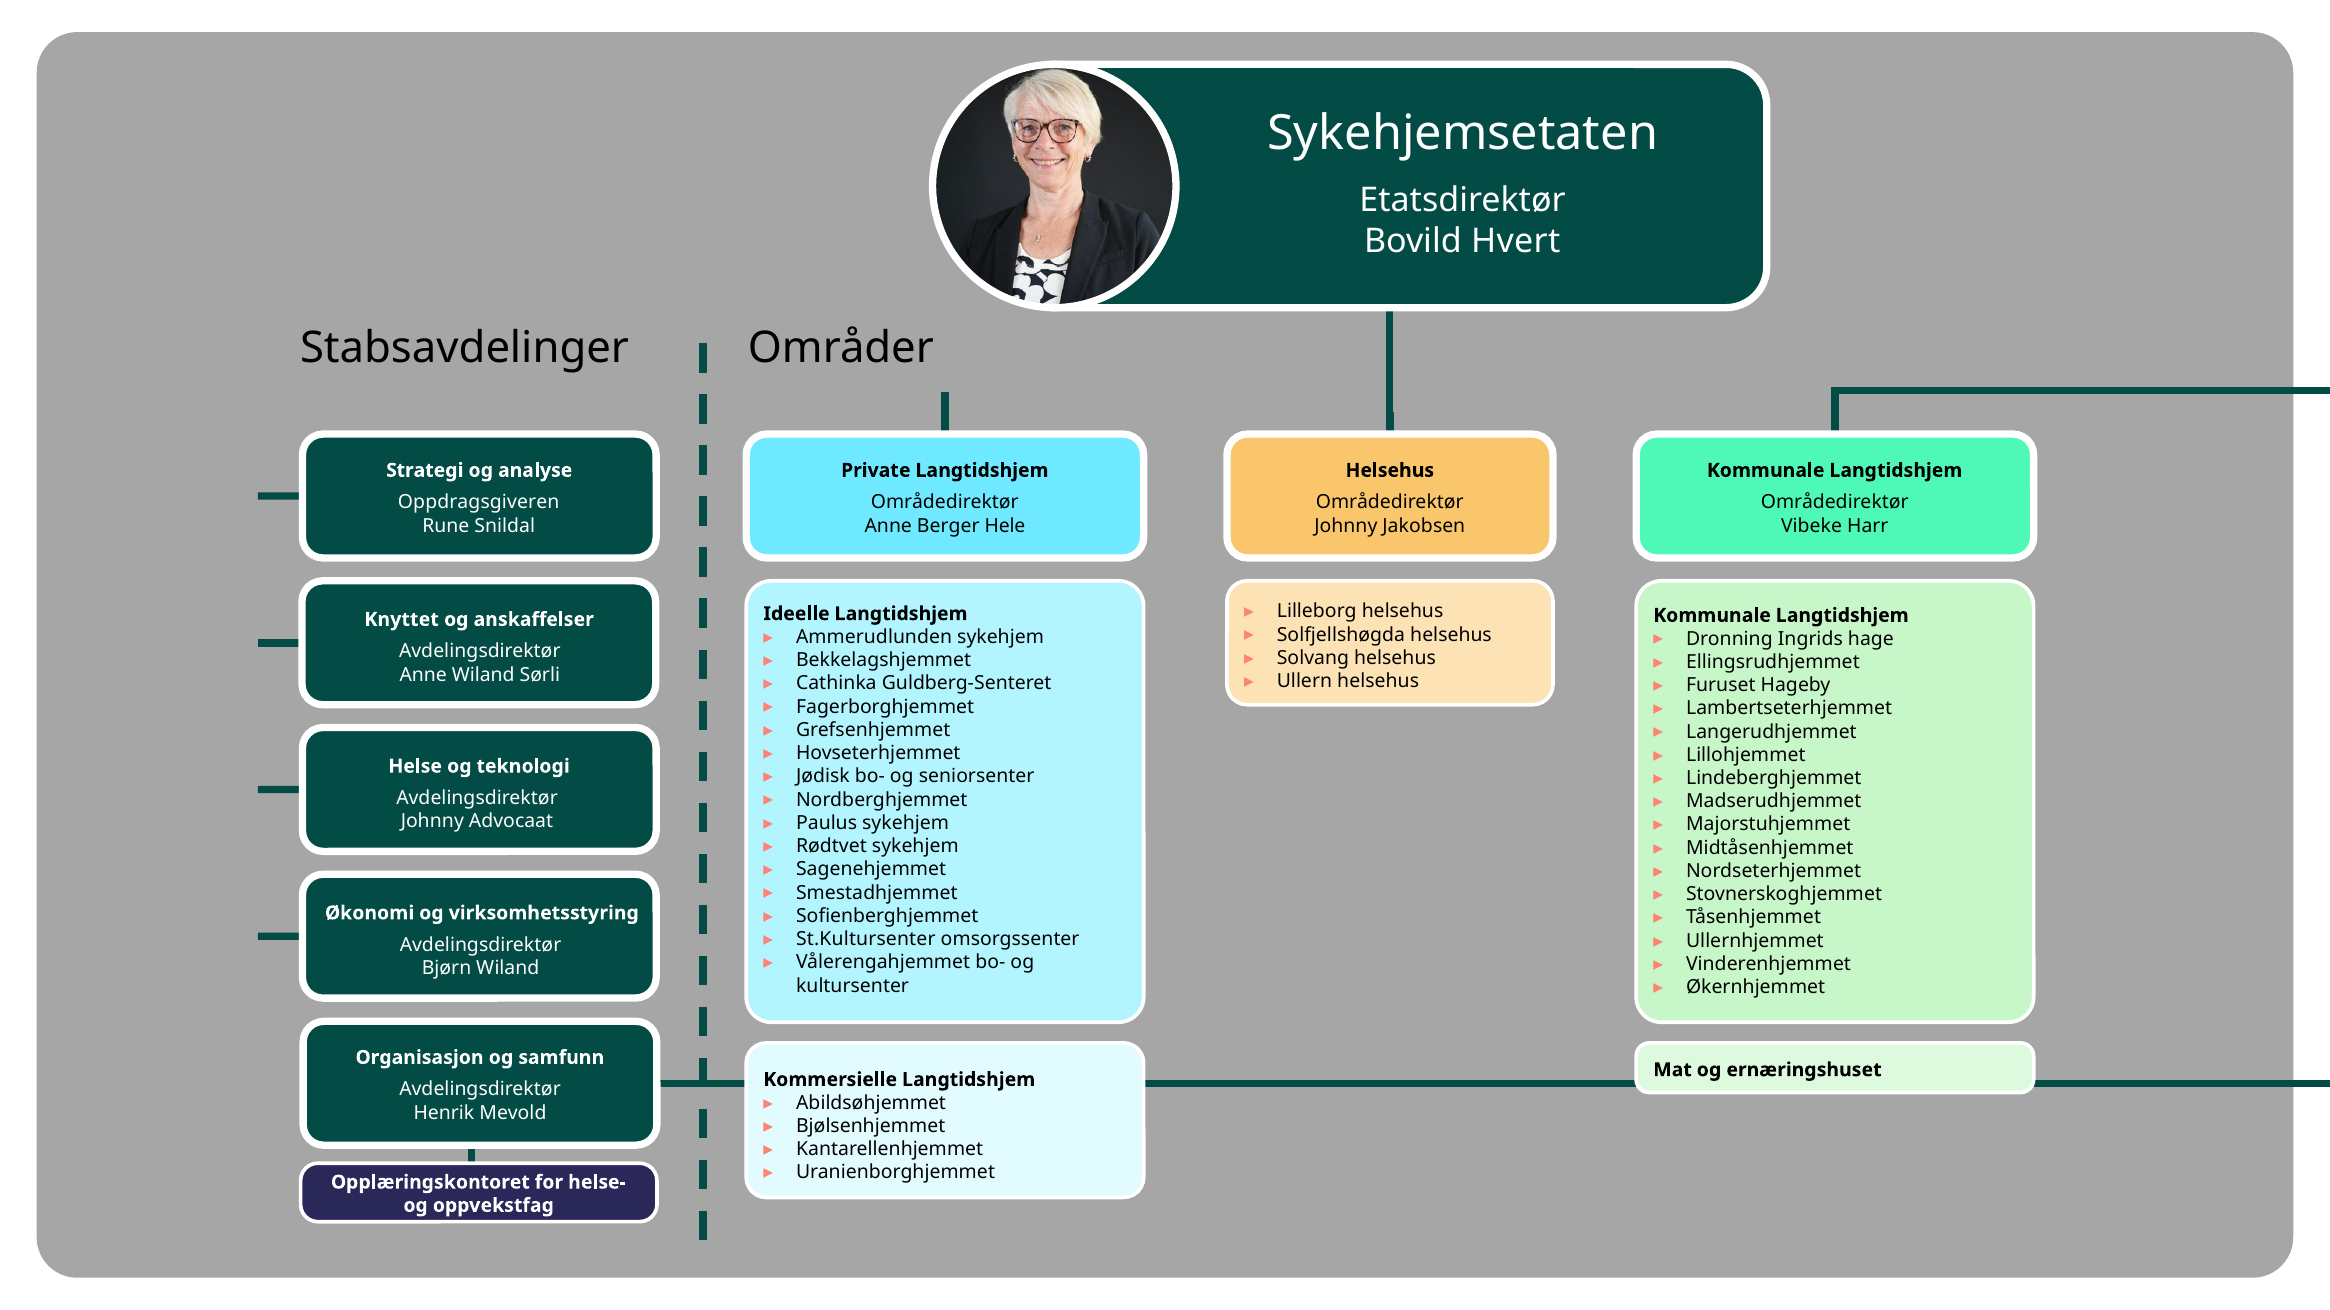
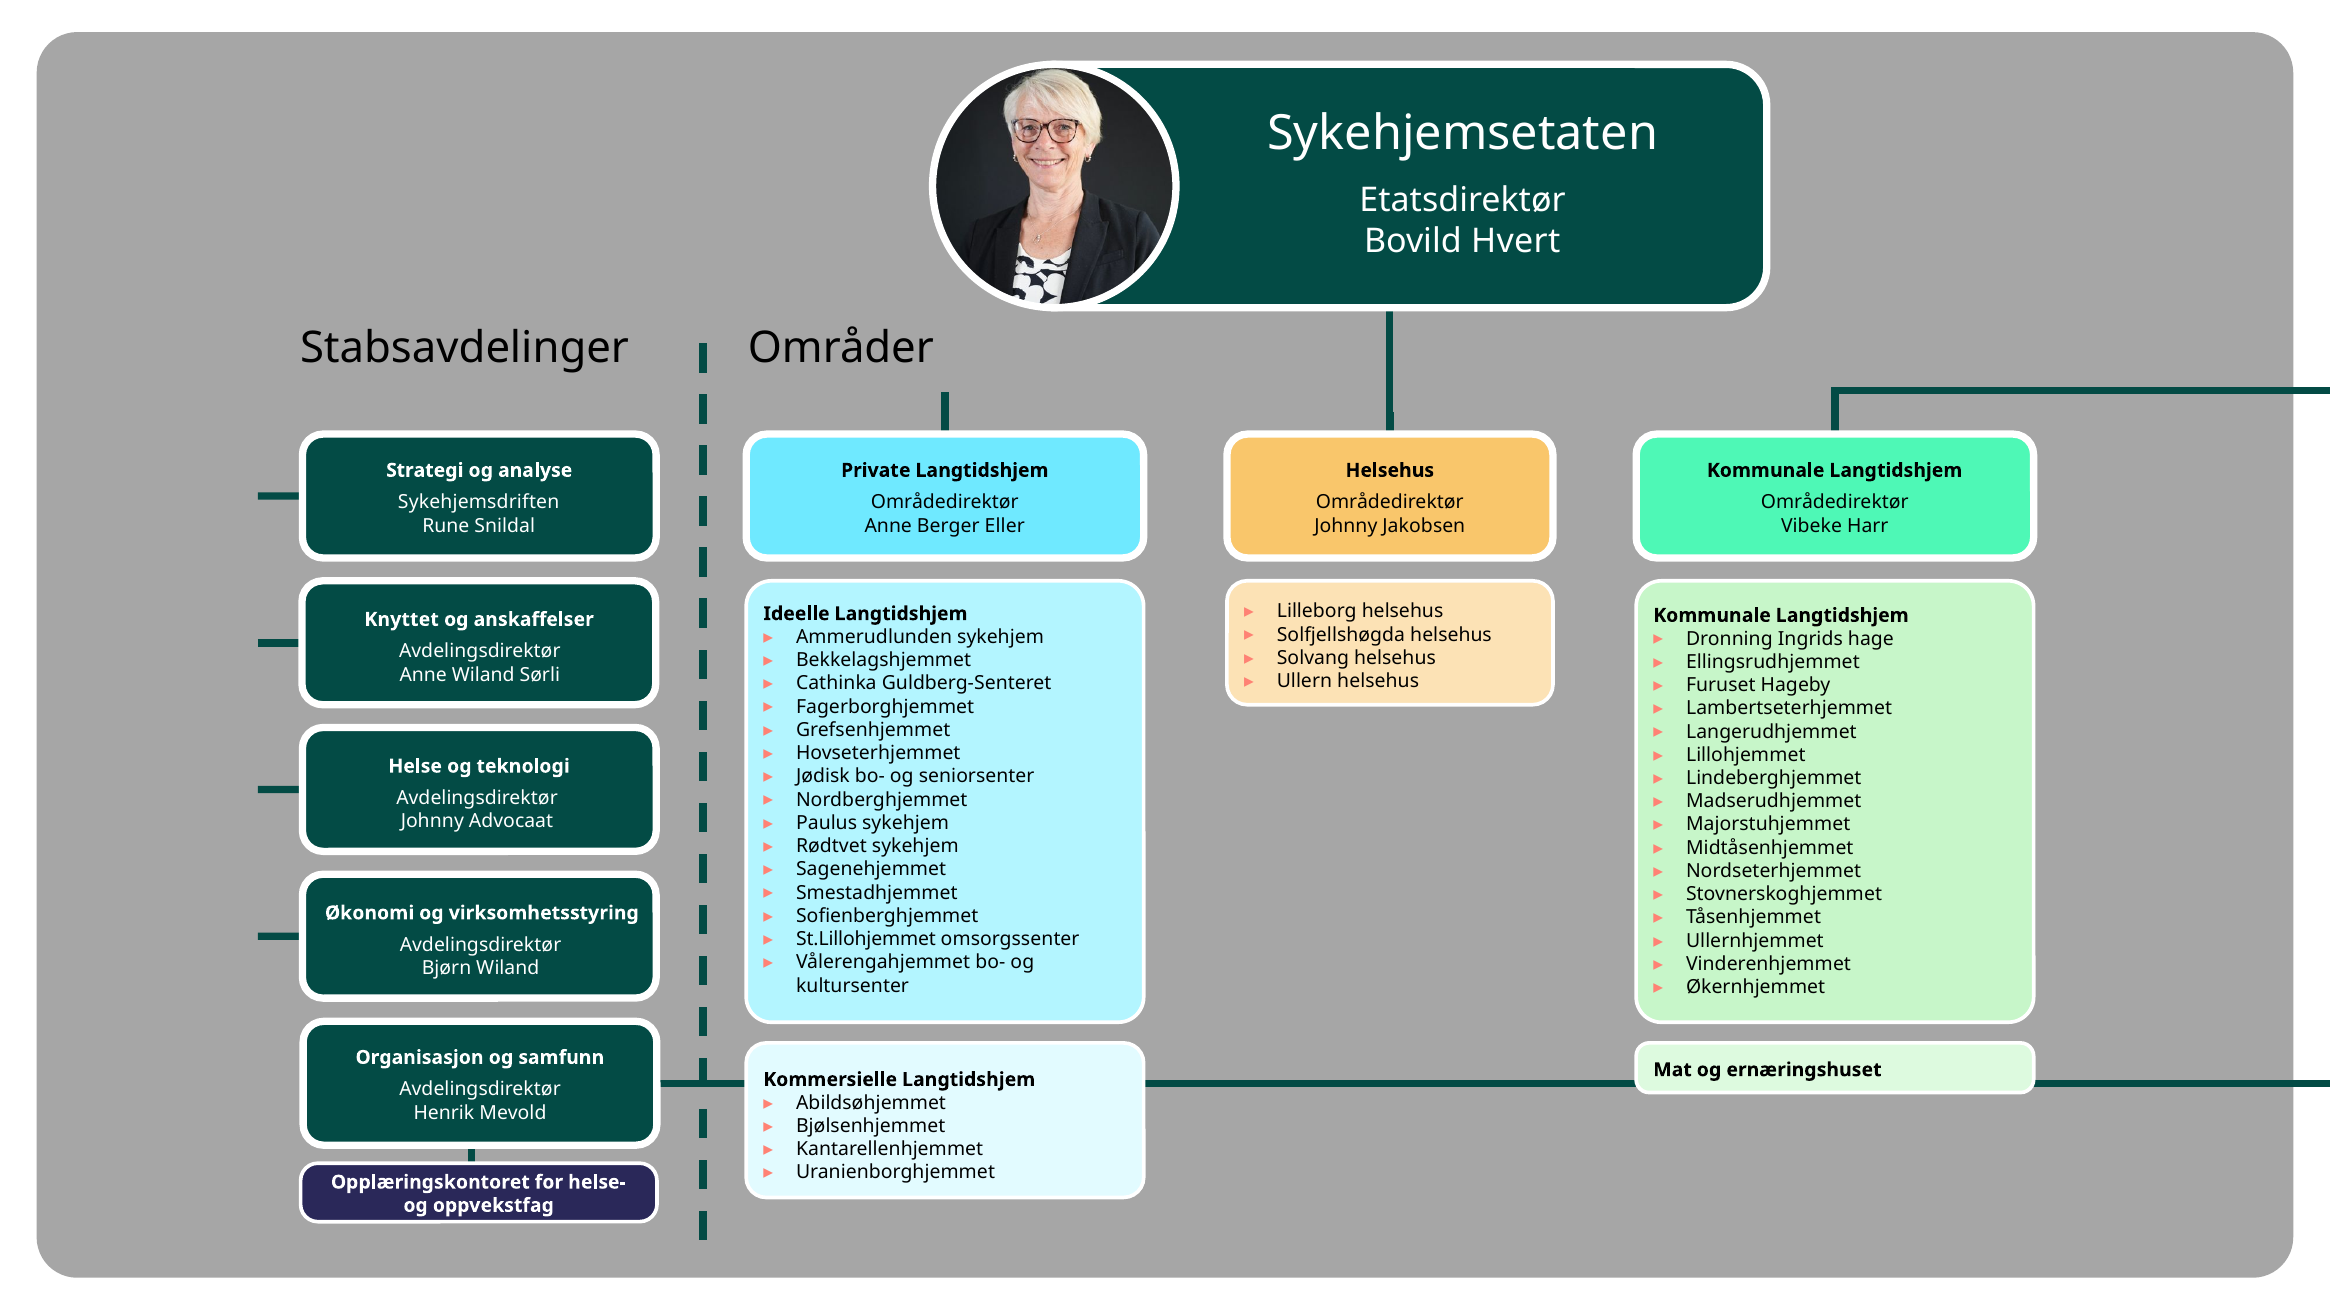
Oppdragsgiveren: Oppdragsgiveren -> Sykehjemsdriften (479, 503)
Hele: Hele -> Eller (1005, 526)
St.Kultursenter: St.Kultursenter -> St.Lillohjemmet (866, 940)
